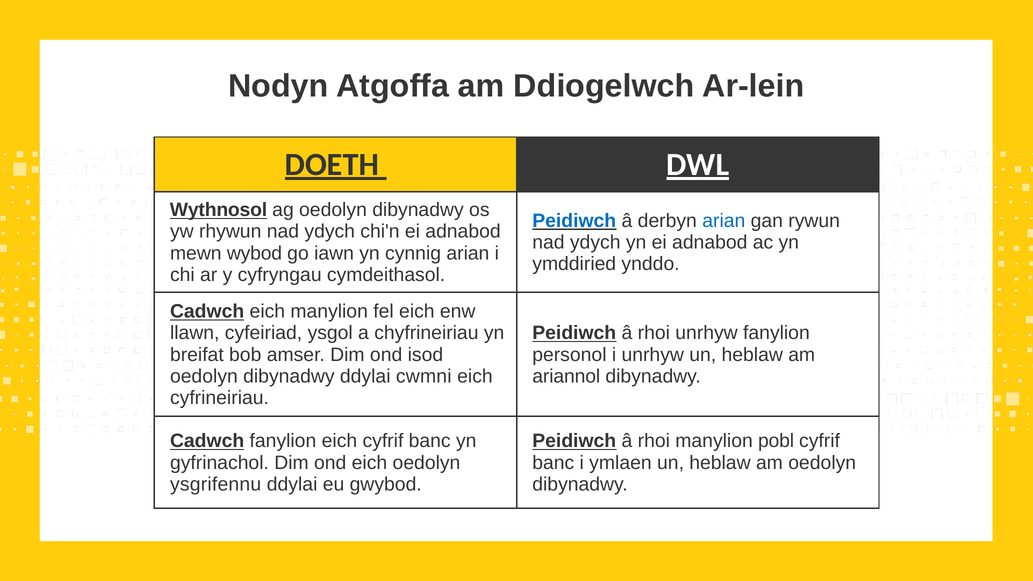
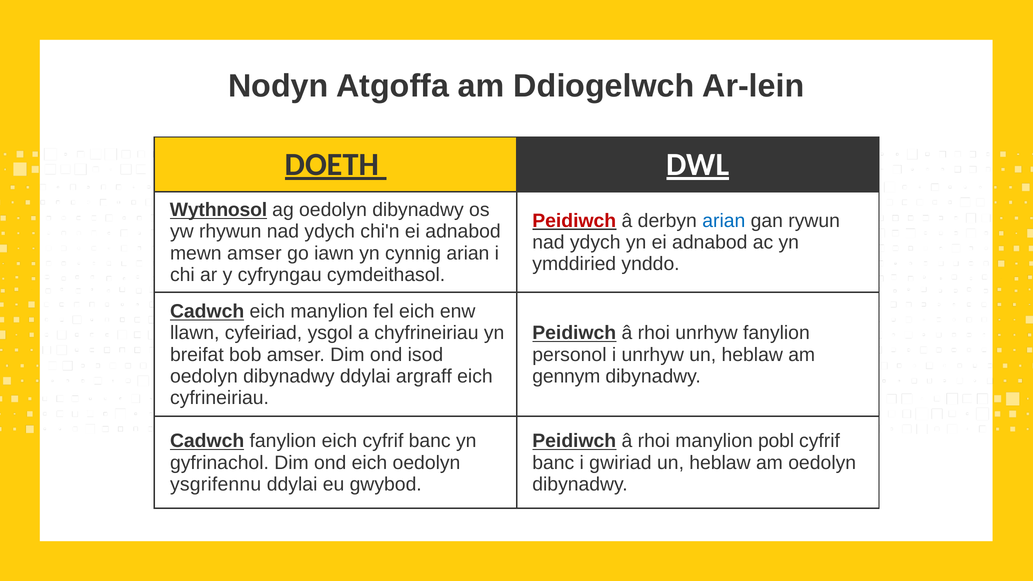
Peidiwch colour: blue -> red (574, 221)
mewn wybod: wybod -> amser (254, 253)
cwmni: cwmni -> argraff (424, 376)
ariannol: ariannol -> gennym (566, 376)
ymlaen: ymlaen -> gwiriad (620, 463)
